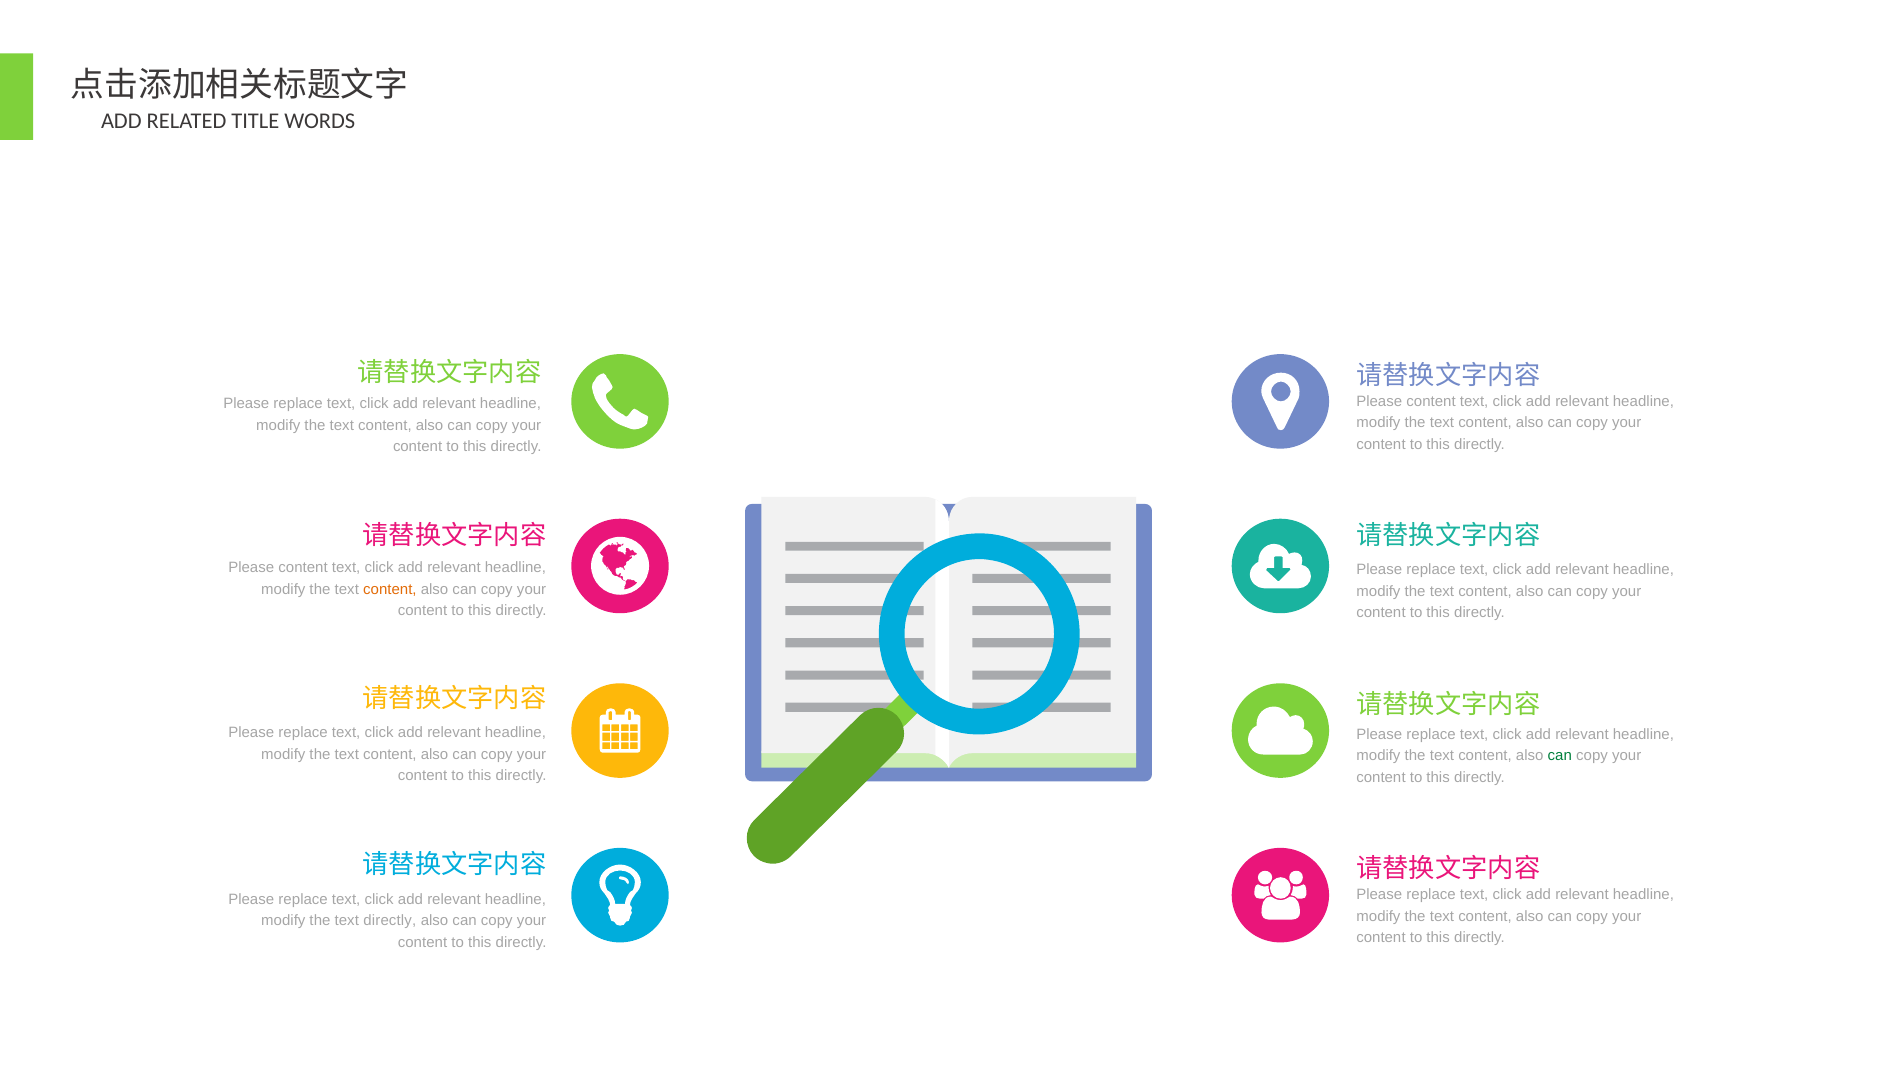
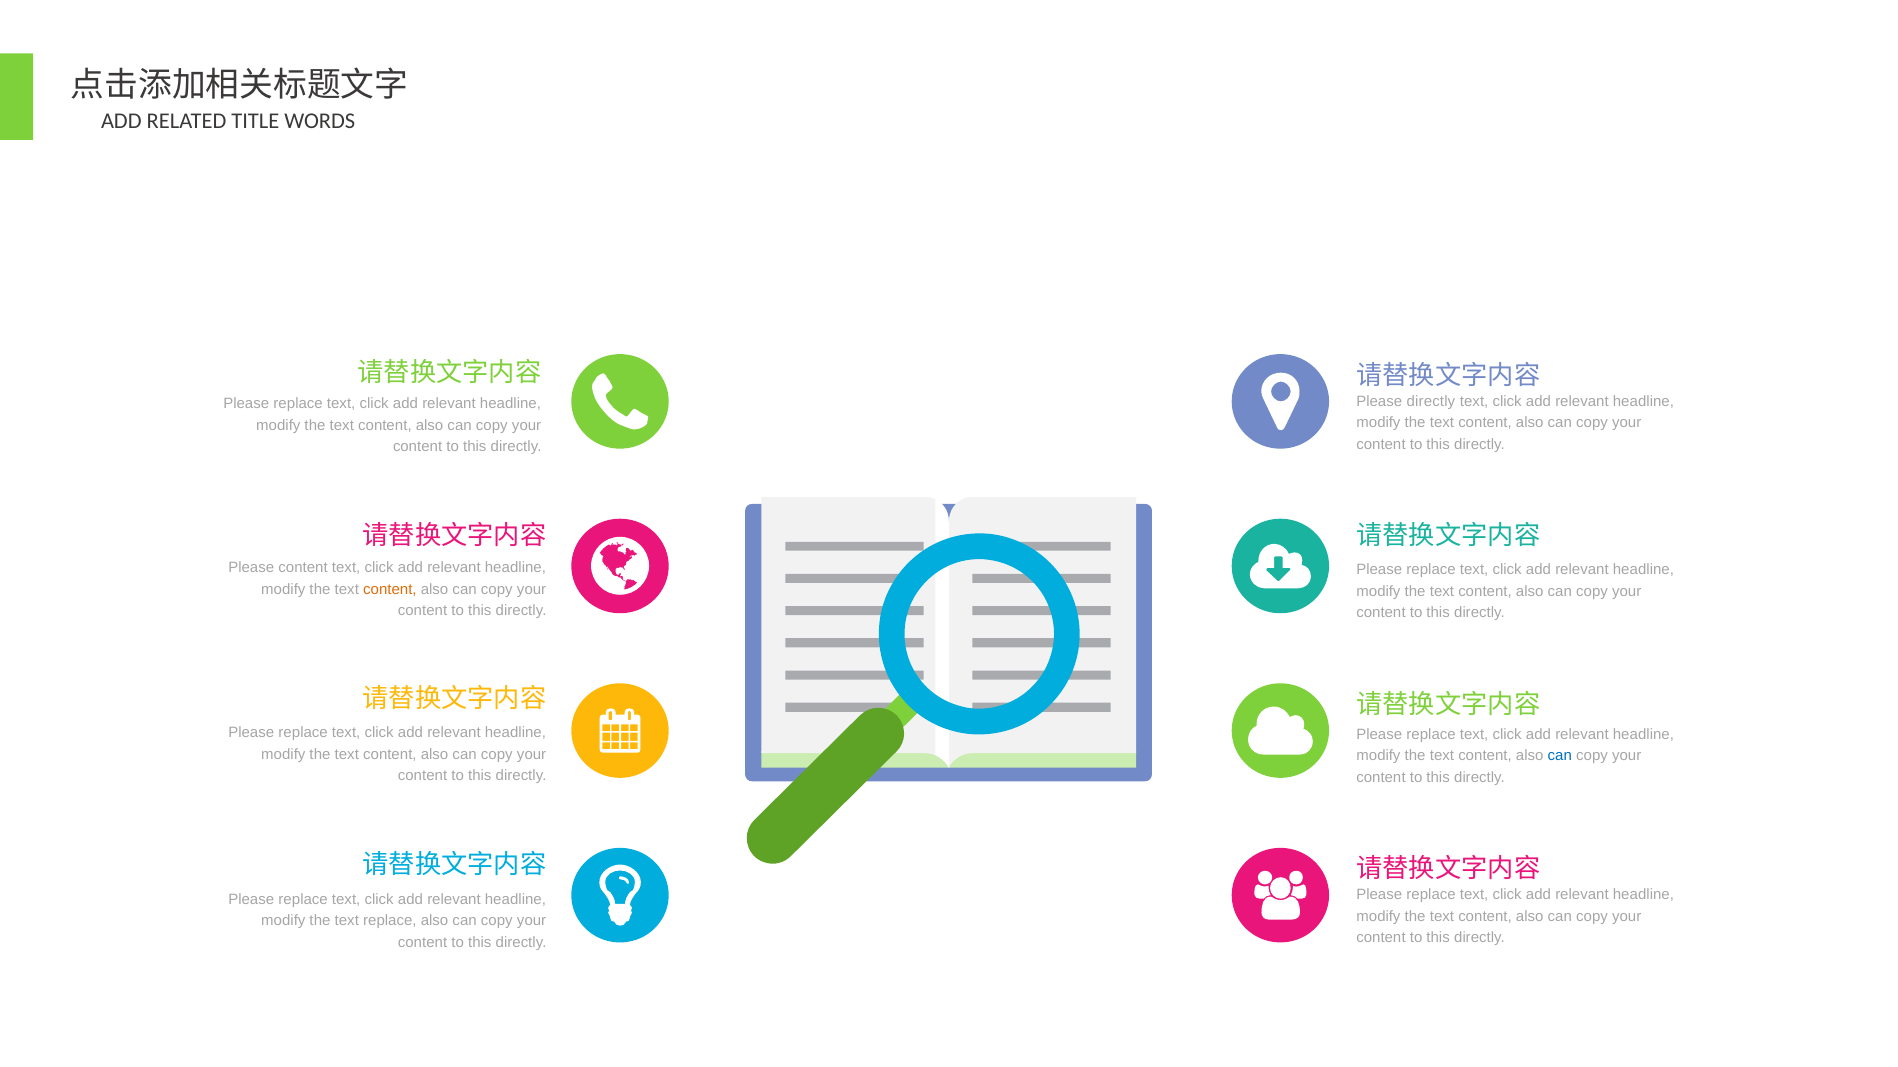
content: content -> directly (1431, 401)
can colour: green -> blue (1560, 756)
text directly: directly -> replace (390, 921)
